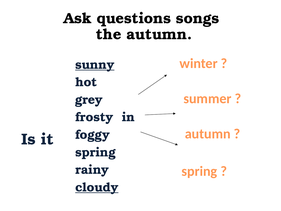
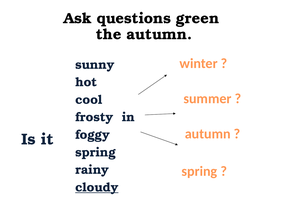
songs: songs -> green (198, 18)
sunny underline: present -> none (95, 65)
grey: grey -> cool (89, 100)
